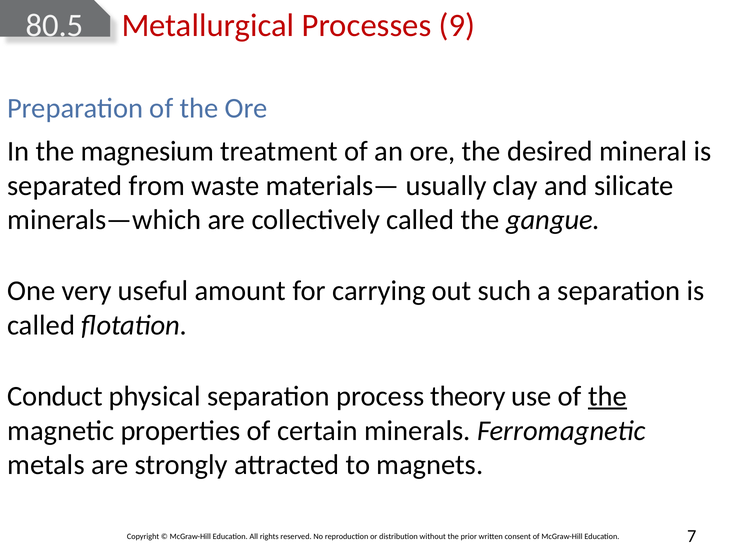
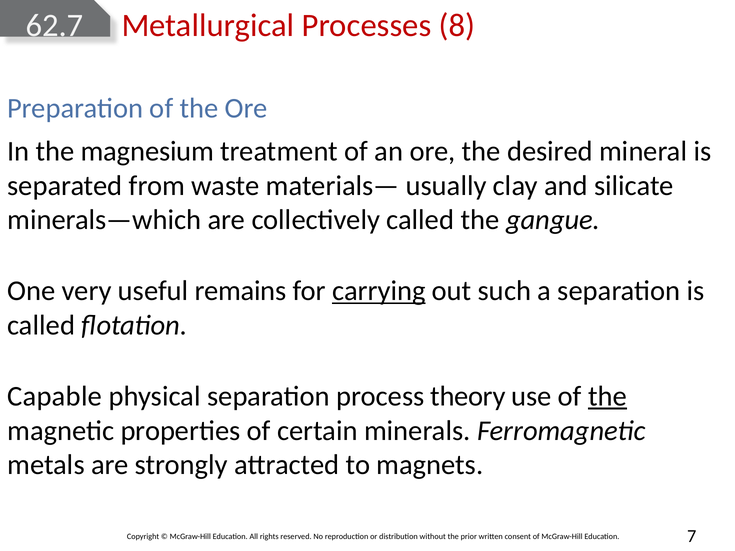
80.5: 80.5 -> 62.7 (55, 26)
9: 9 -> 8 (457, 26)
amount: amount -> remains (241, 291)
carrying underline: none -> present (379, 291)
Conduct: Conduct -> Capable (55, 396)
